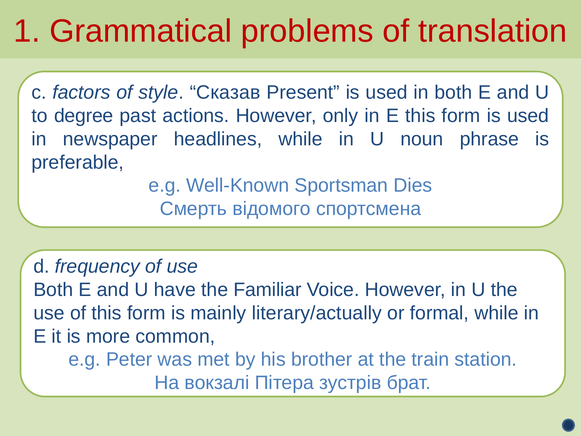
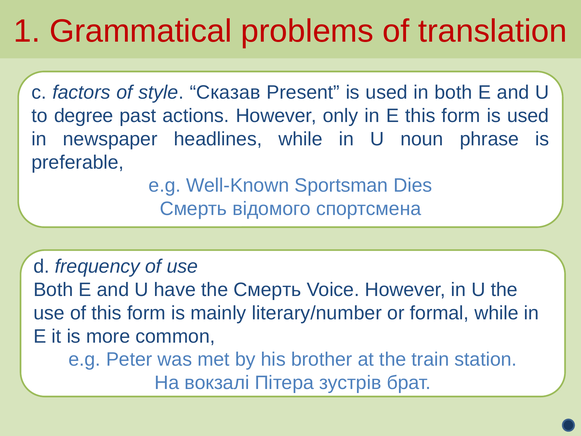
the Familiar: Familiar -> Смерть (267, 290)
literary/actually: literary/actually -> literary/number (317, 313)
